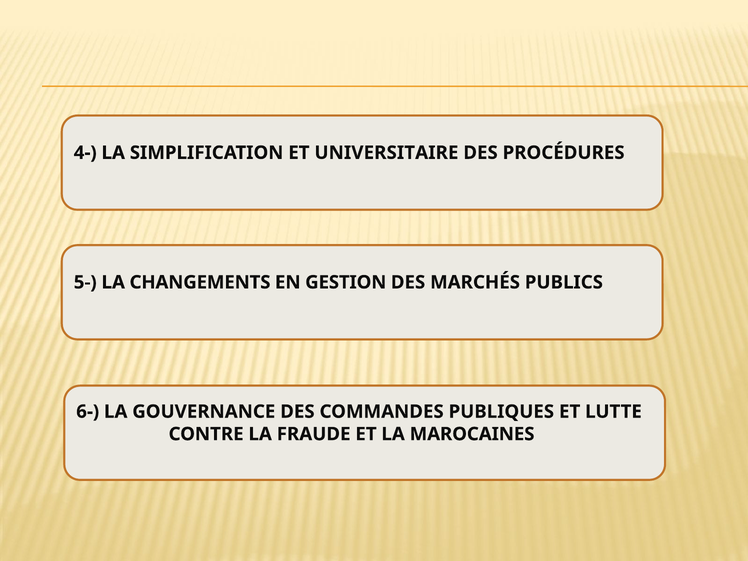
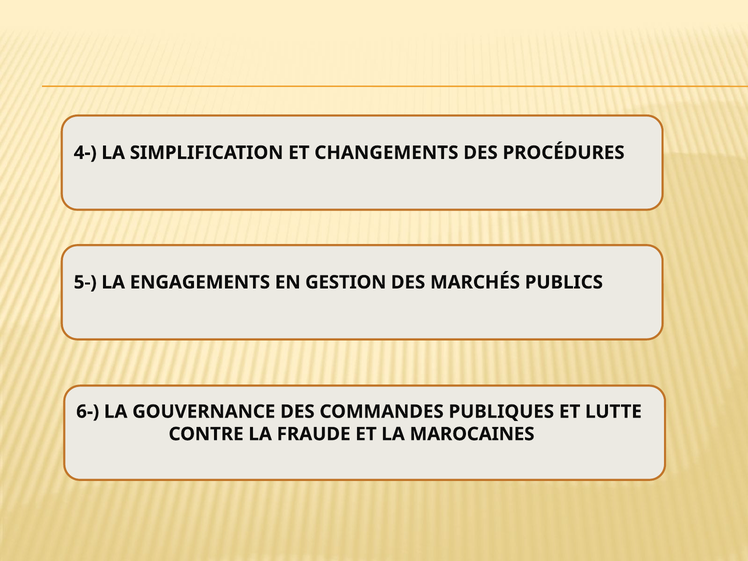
UNIVERSITAIRE: UNIVERSITAIRE -> CHANGEMENTS (386, 153)
CHANGEMENTS: CHANGEMENTS -> ENGAGEMENTS (200, 282)
